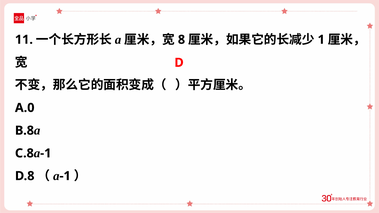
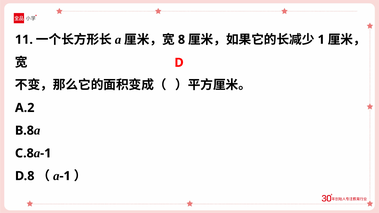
A.0: A.0 -> A.2 (25, 108)
